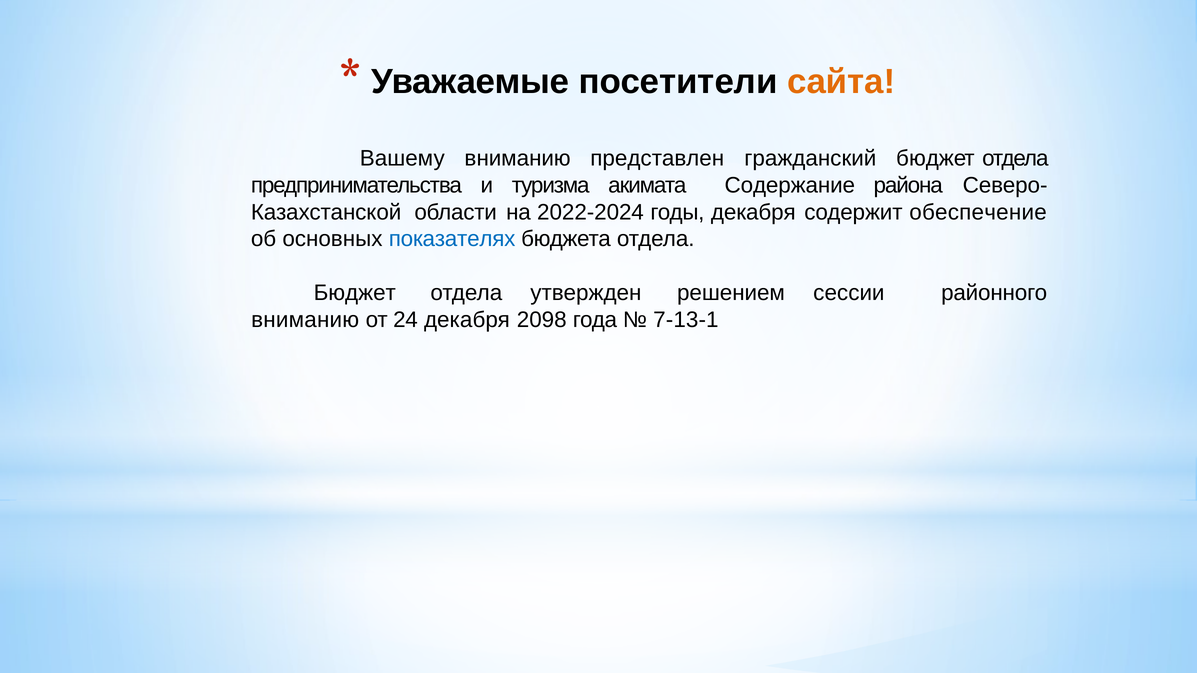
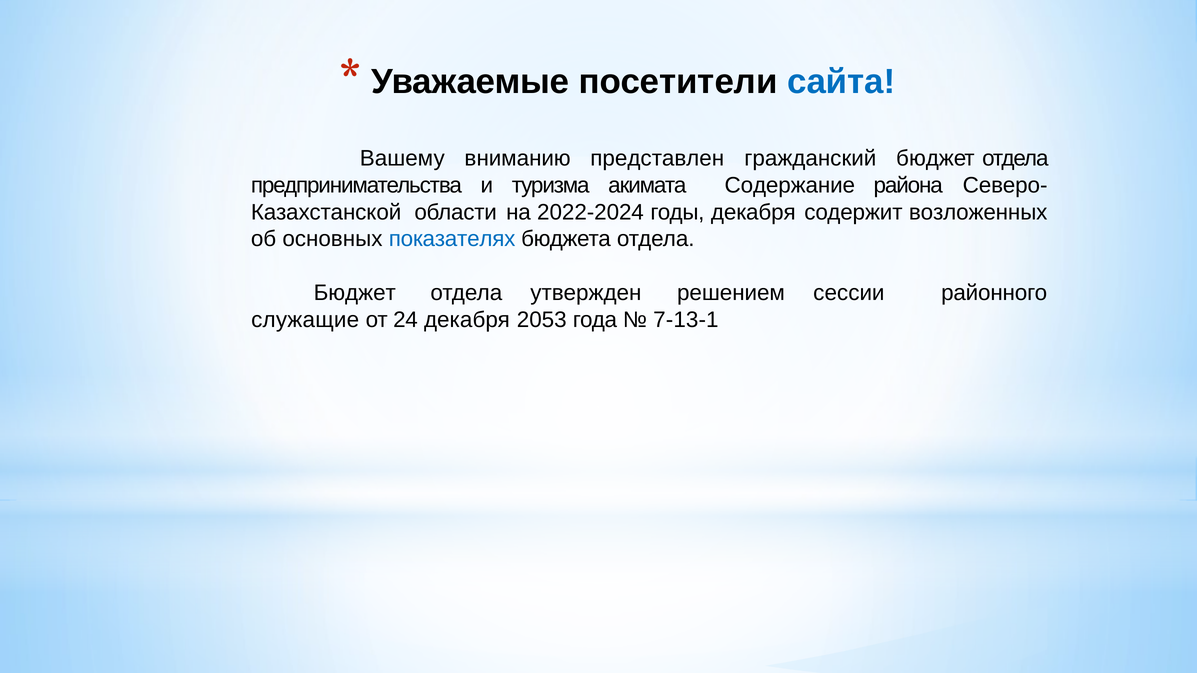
сайта colour: orange -> blue (841, 82)
обеспечение: обеспечение -> возложенных (978, 212)
вниманию: вниманию -> служащие (305, 320)
2098: 2098 -> 2053 (542, 320)
